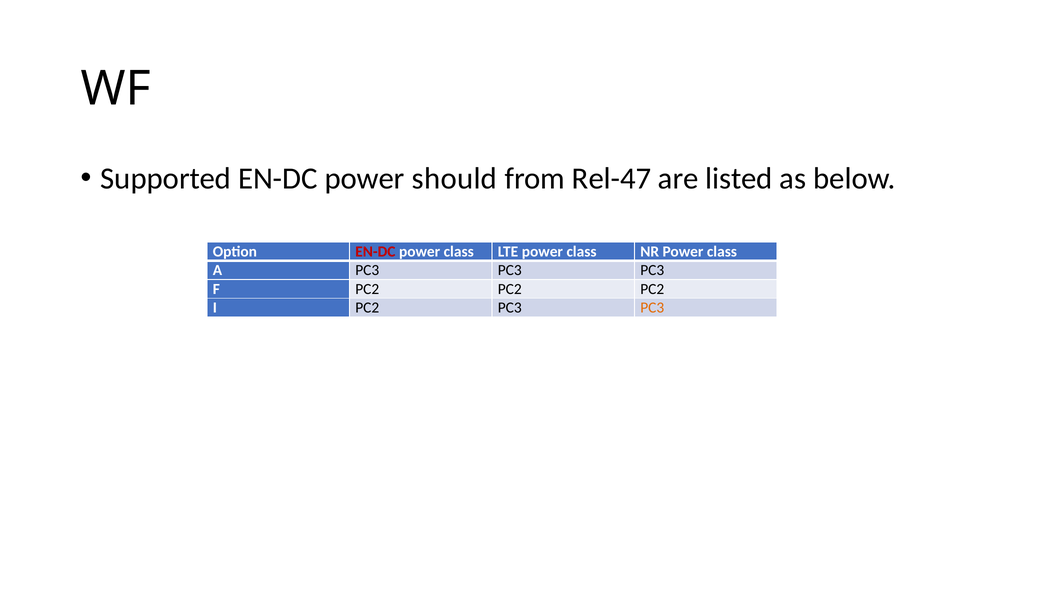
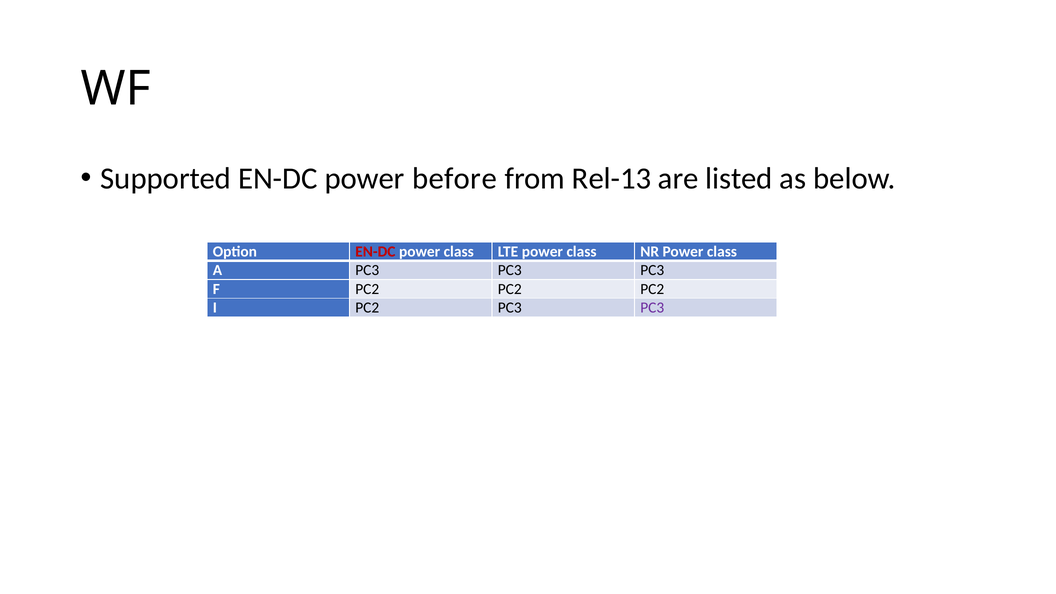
should: should -> before (454, 179)
Rel-47: Rel-47 -> Rel-13 (612, 179)
PC3 colour: orange -> purple (652, 308)
